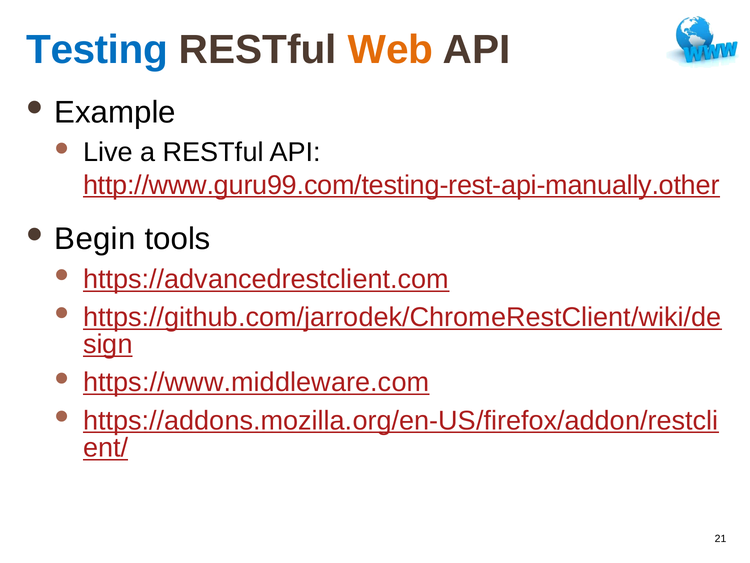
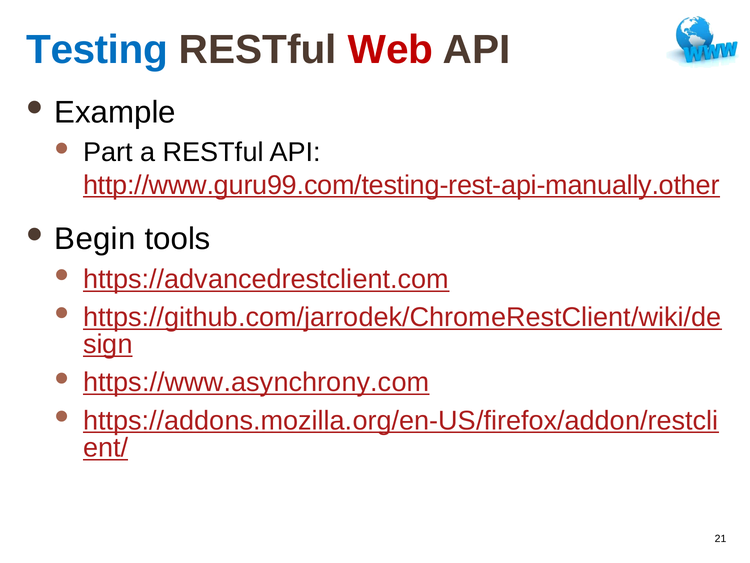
Web colour: orange -> red (391, 50)
Live: Live -> Part (108, 152)
https://www.middleware.com: https://www.middleware.com -> https://www.asynchrony.com (256, 382)
